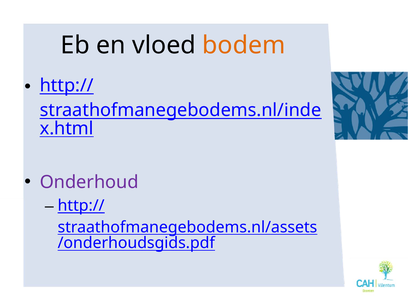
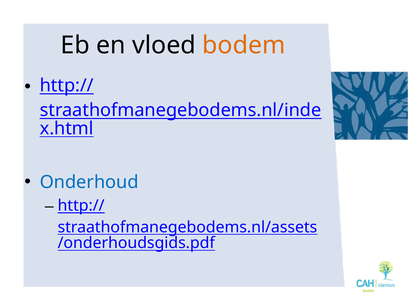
Onderhoud colour: purple -> blue (89, 182)
